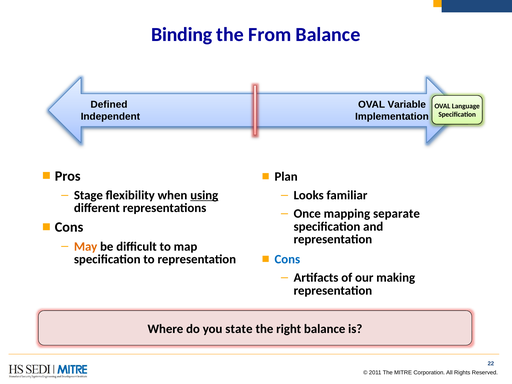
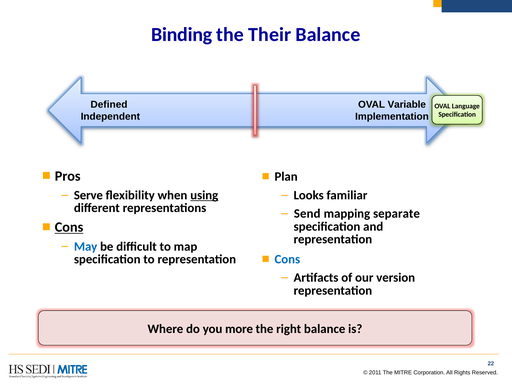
From: From -> Their (270, 35)
Stage: Stage -> Serve (88, 195)
Once: Once -> Send (307, 214)
Cons underline: none -> present (69, 227)
May colour: orange -> blue (86, 246)
making: making -> version (396, 278)
state: state -> more (239, 329)
